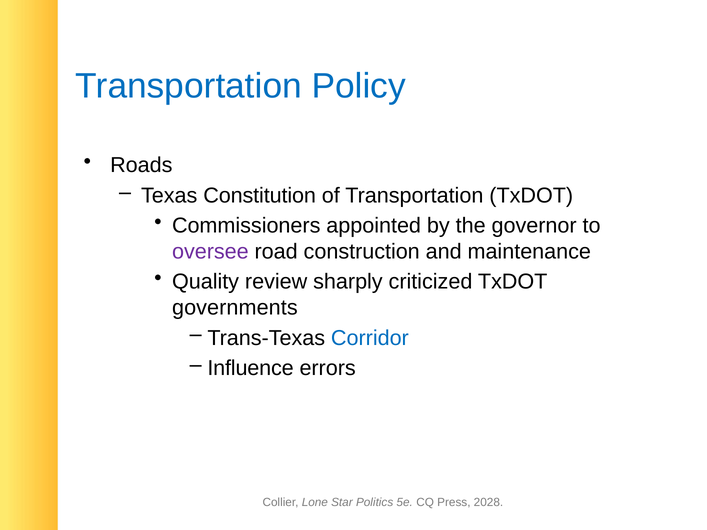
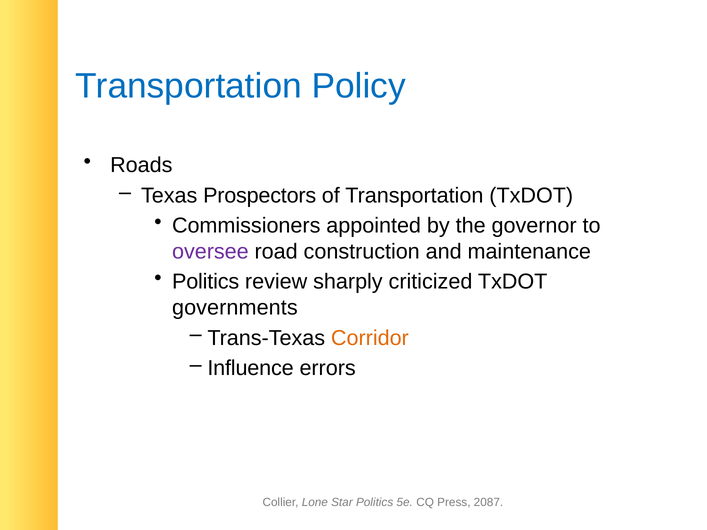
Constitution: Constitution -> Prospectors (260, 196)
Quality: Quality -> Politics (206, 282)
Corridor colour: blue -> orange (370, 338)
2028: 2028 -> 2087 (488, 503)
